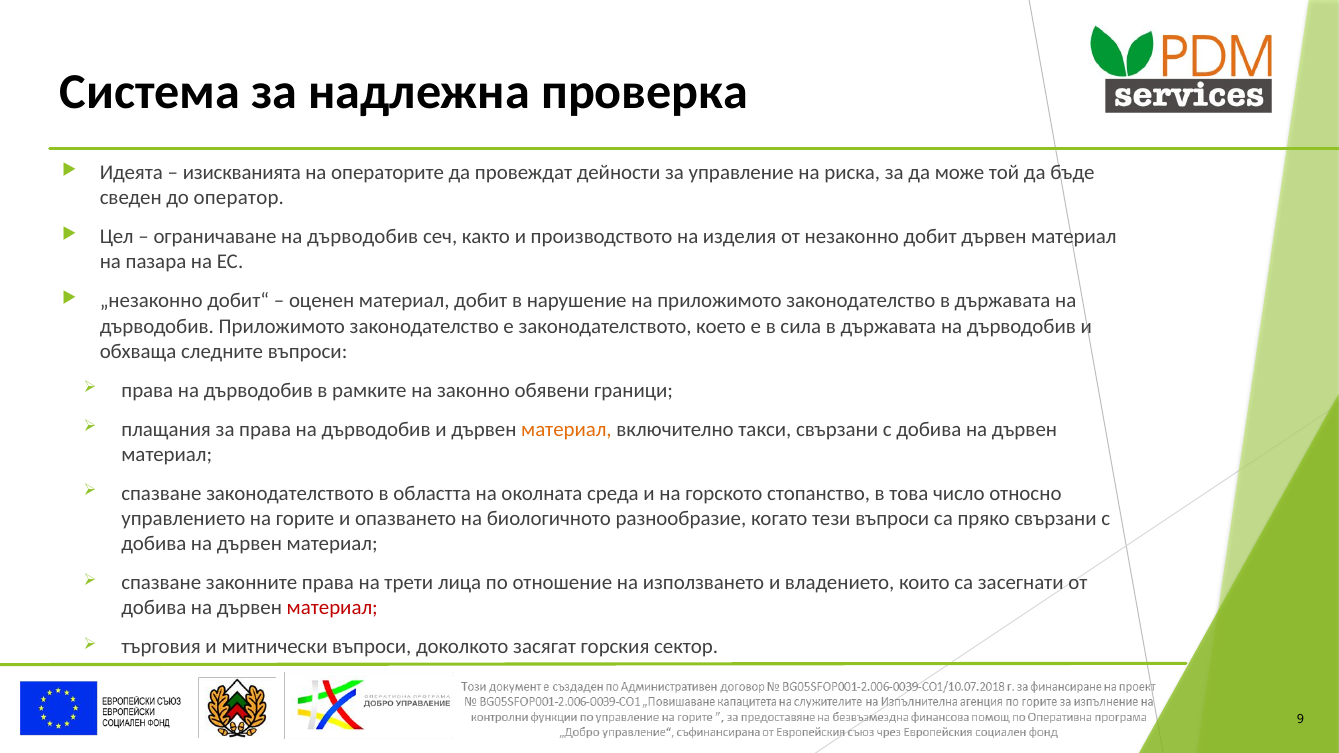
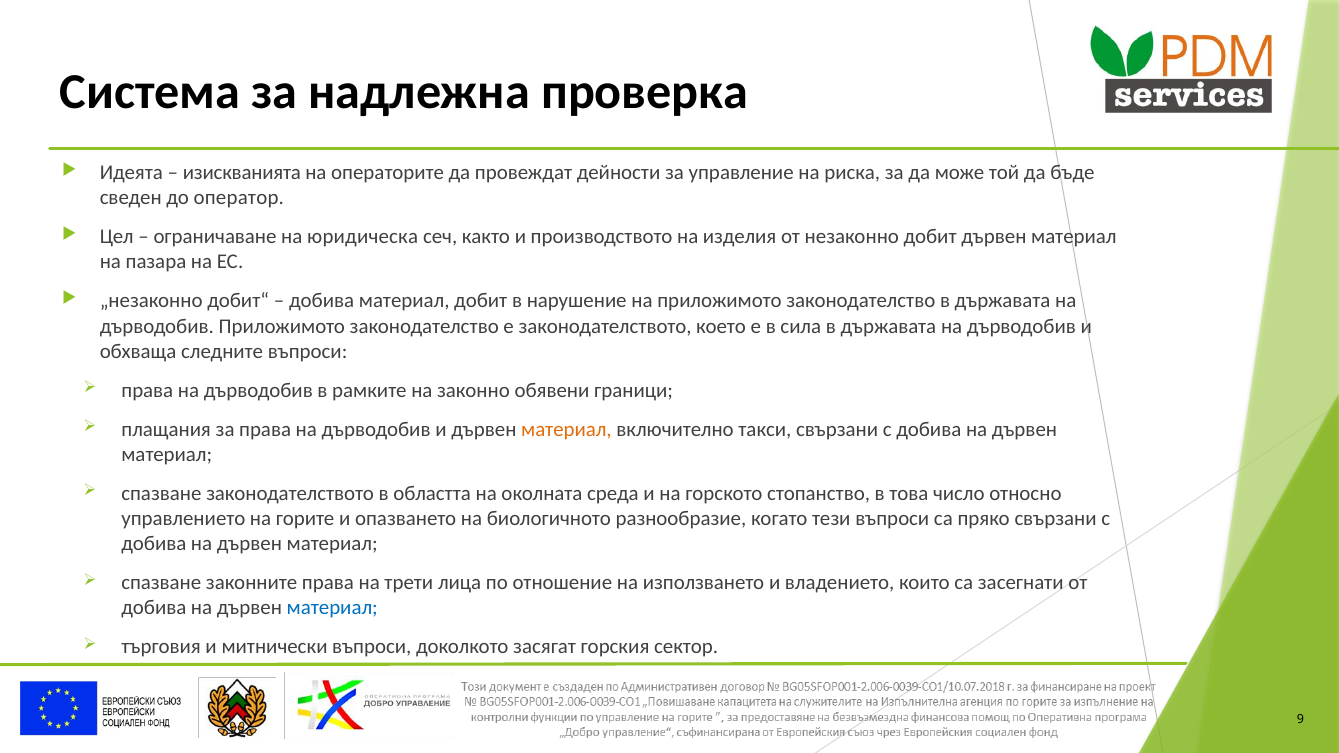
ограничаване на дърводобив: дърводобив -> юридическа (363, 237)
оценен: оценен -> добива (322, 301)
материал colour: red -> blue (332, 608)
